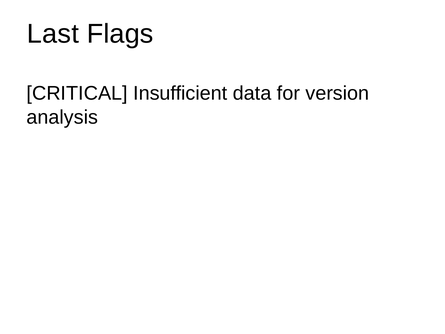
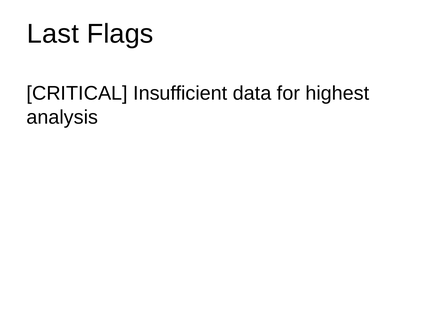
version: version -> highest (337, 93)
